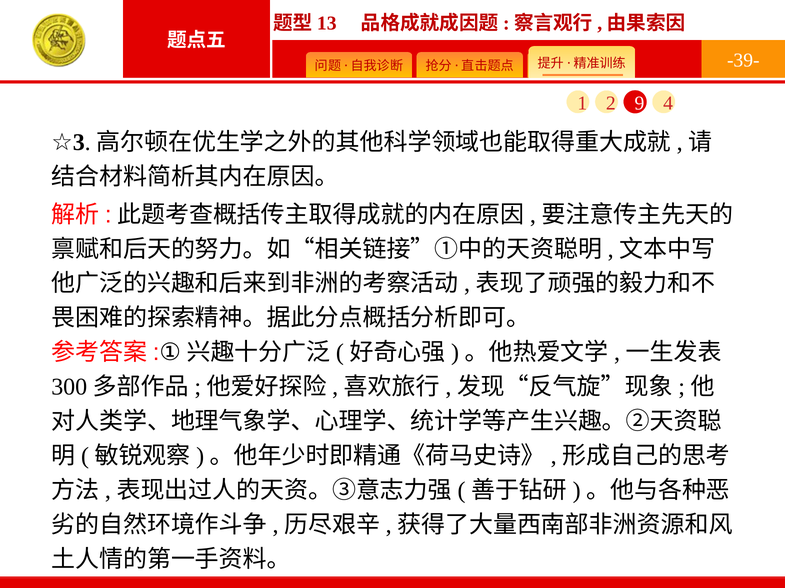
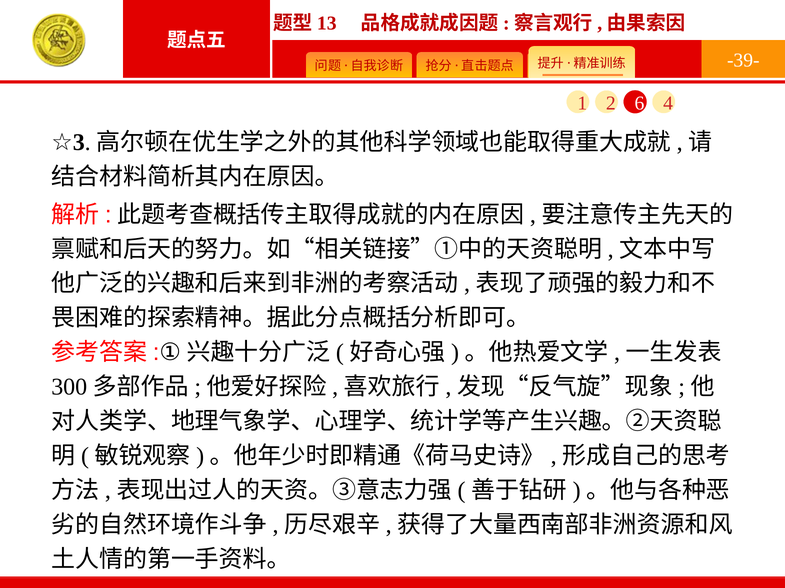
9: 9 -> 6 (639, 103)
